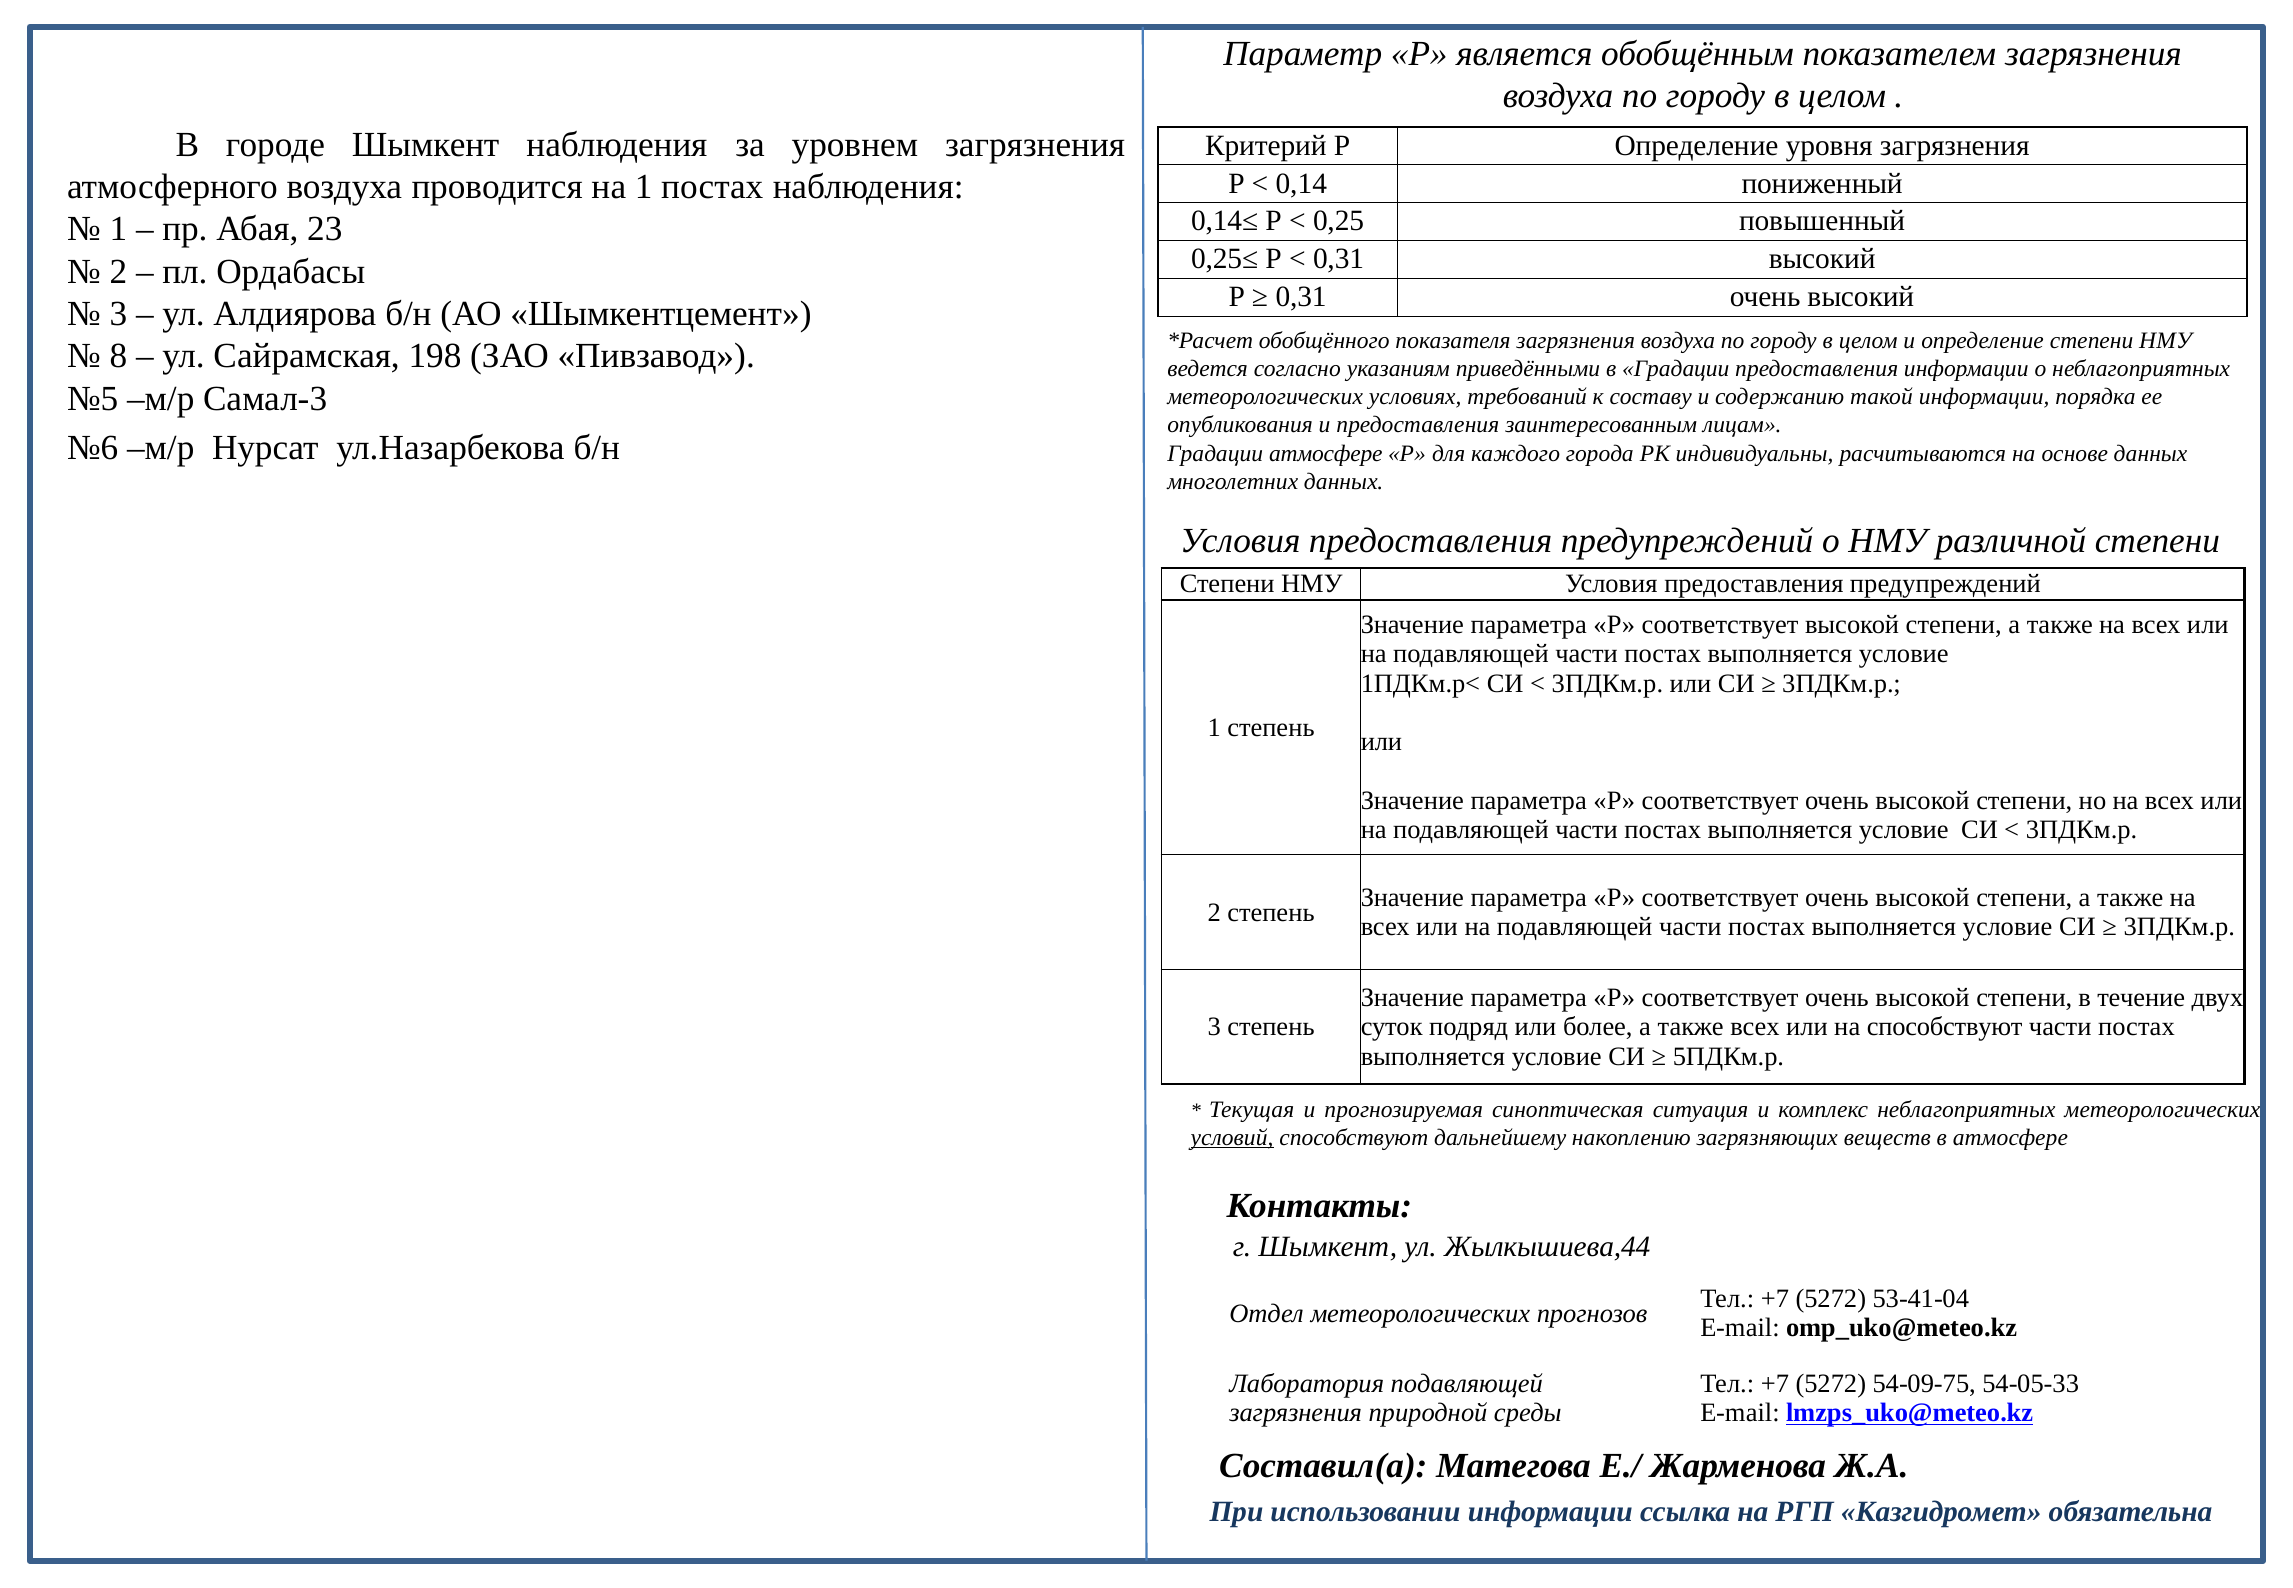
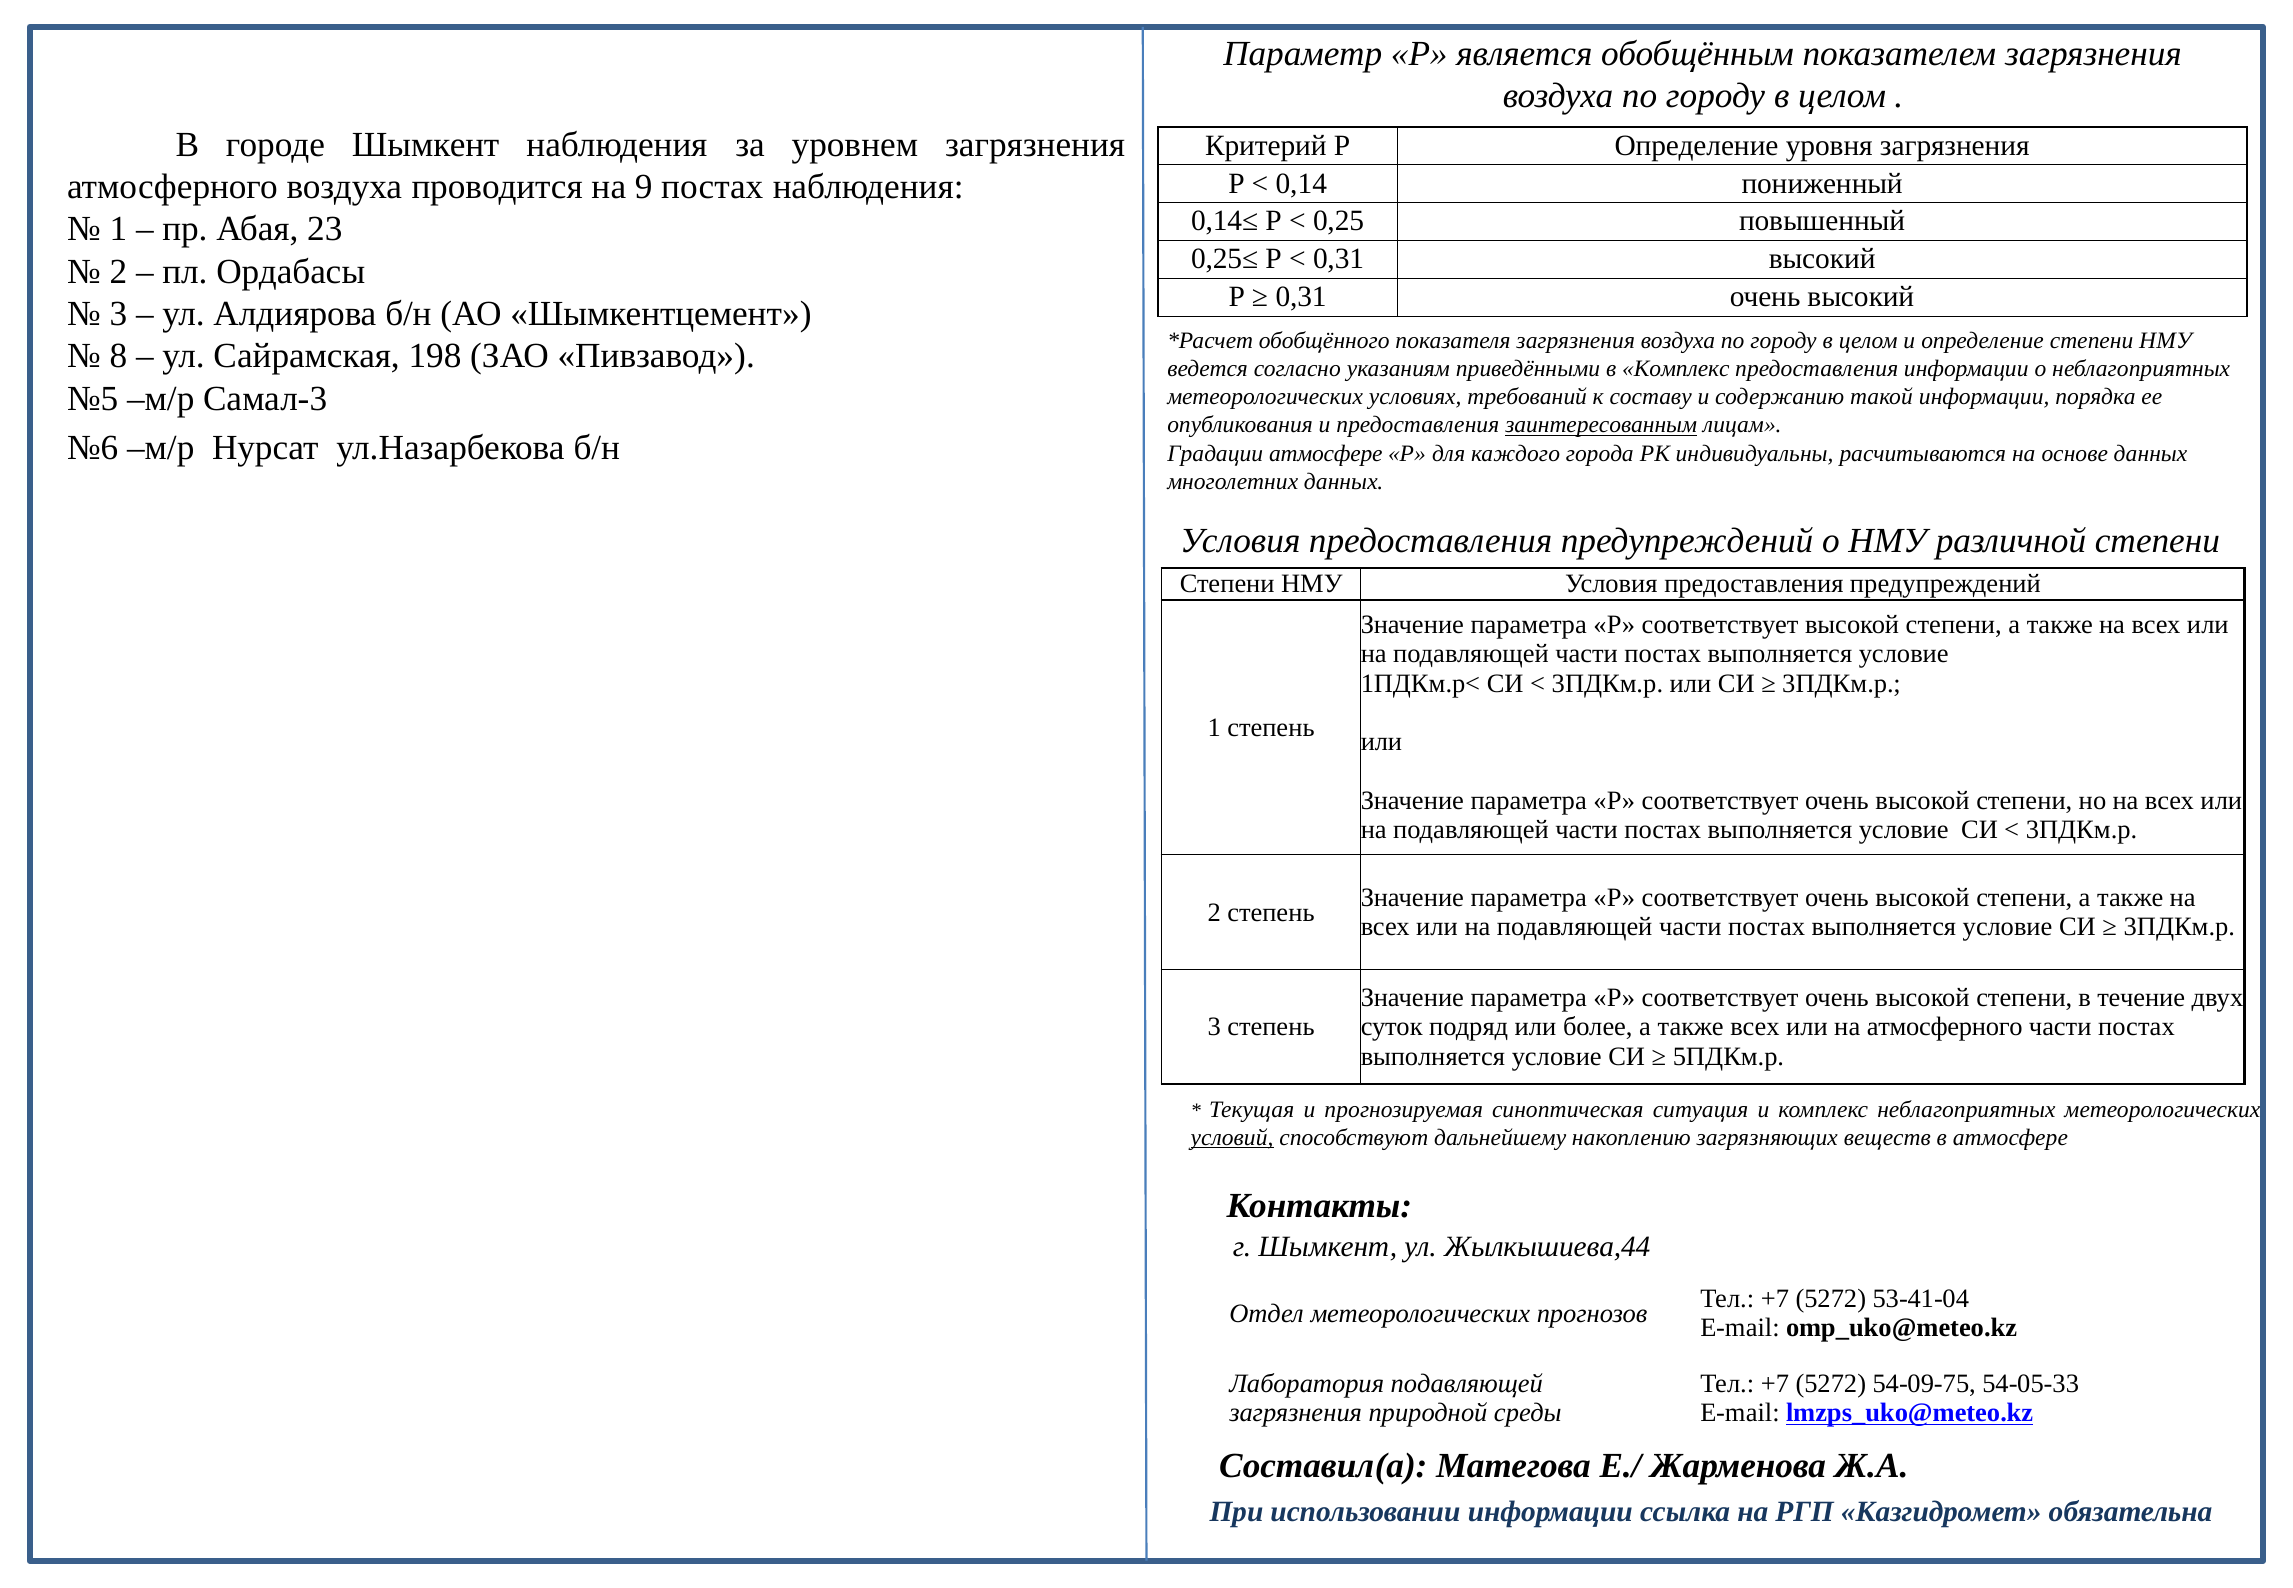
на 1: 1 -> 9 (644, 187)
в Градации: Градации -> Комплекс (1676, 369)
заинтересованным underline: none -> present (1601, 425)
на способствуют: способствуют -> атмосферного (1945, 1027)
